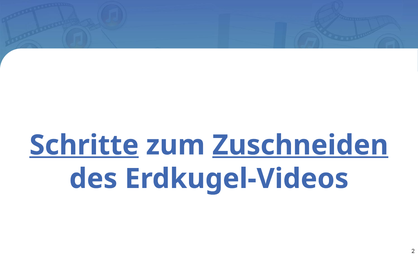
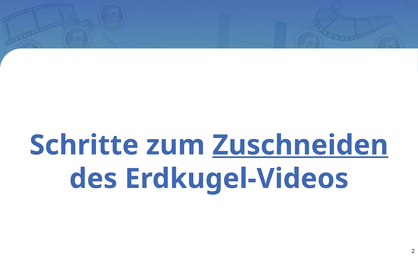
Schritte underline: present -> none (84, 145)
